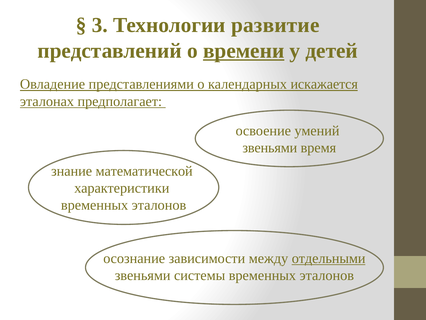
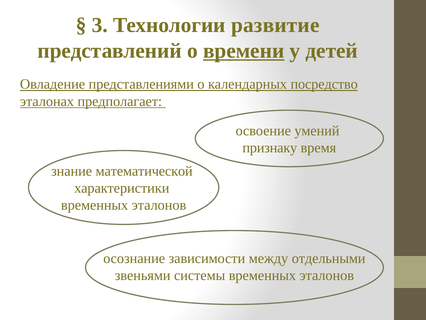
искажается: искажается -> посредство (324, 84)
звеньями: звеньями -> признаку (270, 148)
отдельными underline: present -> none (329, 258)
